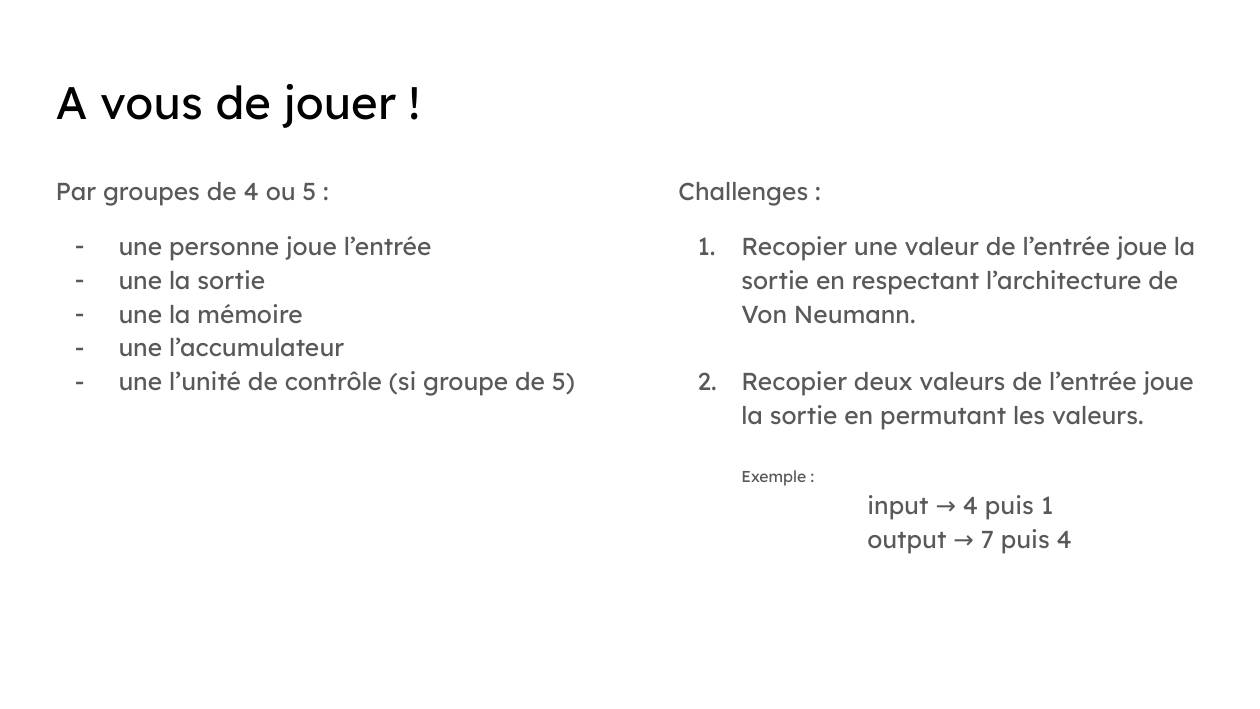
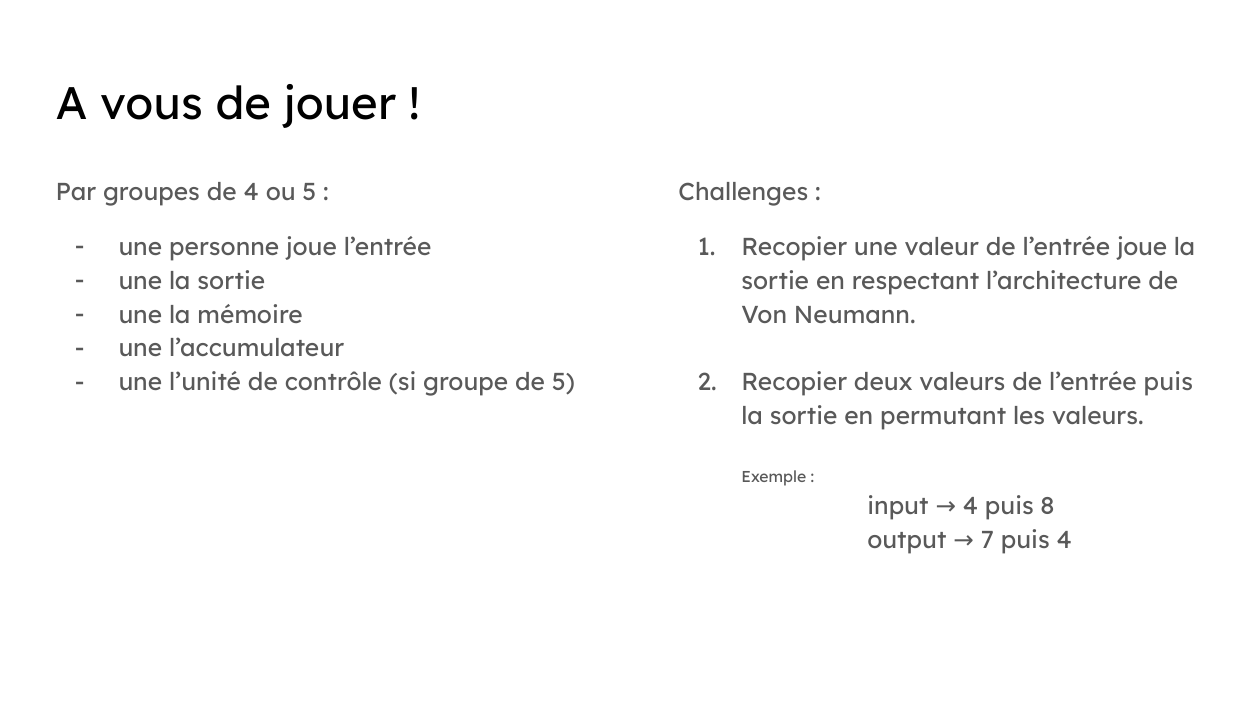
valeurs de l’entrée joue: joue -> puis (1168, 383)
puis 1: 1 -> 8 (1047, 506)
